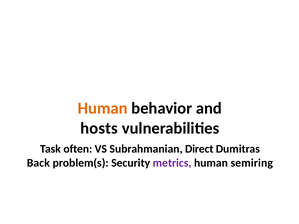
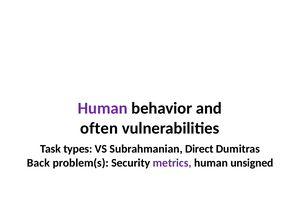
Human colour: orange -> purple (103, 108)
hosts: hosts -> often (99, 128)
often: often -> types (78, 149)
semiring: semiring -> unsigned (252, 163)
